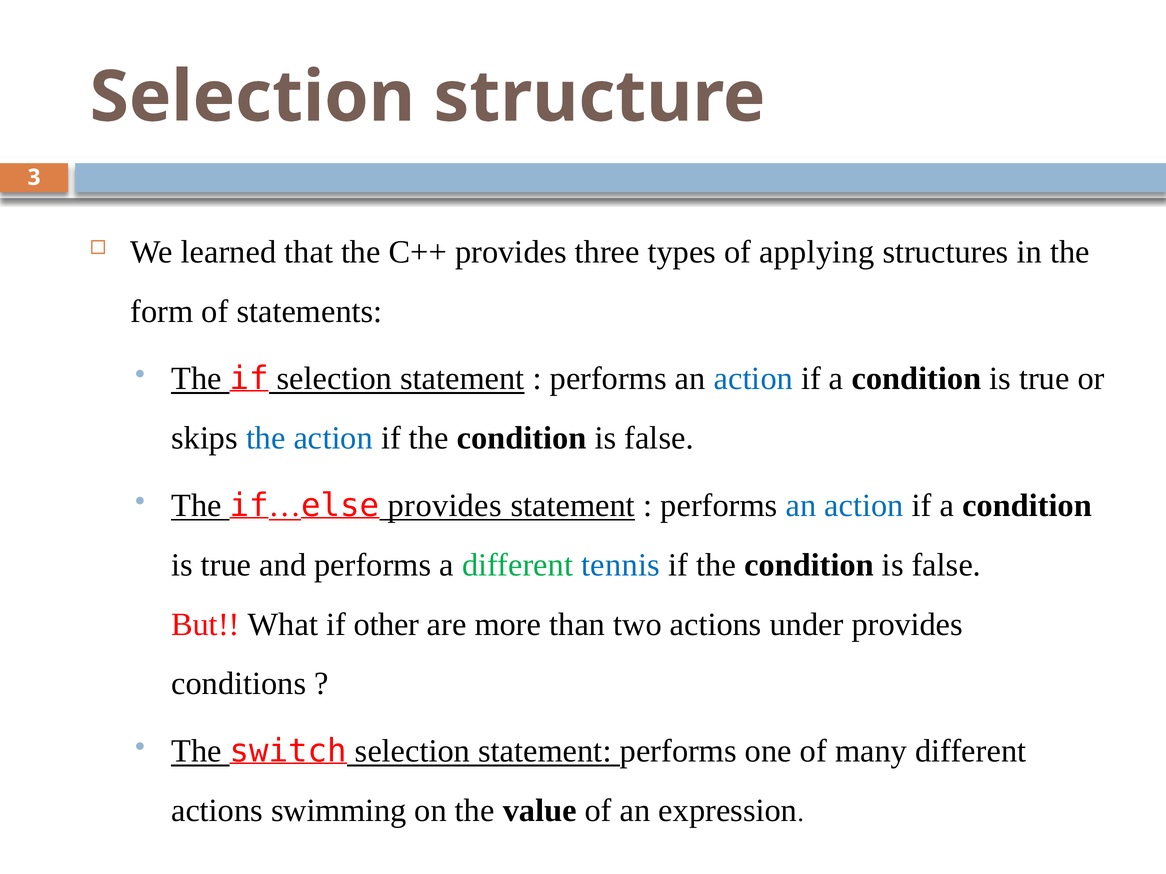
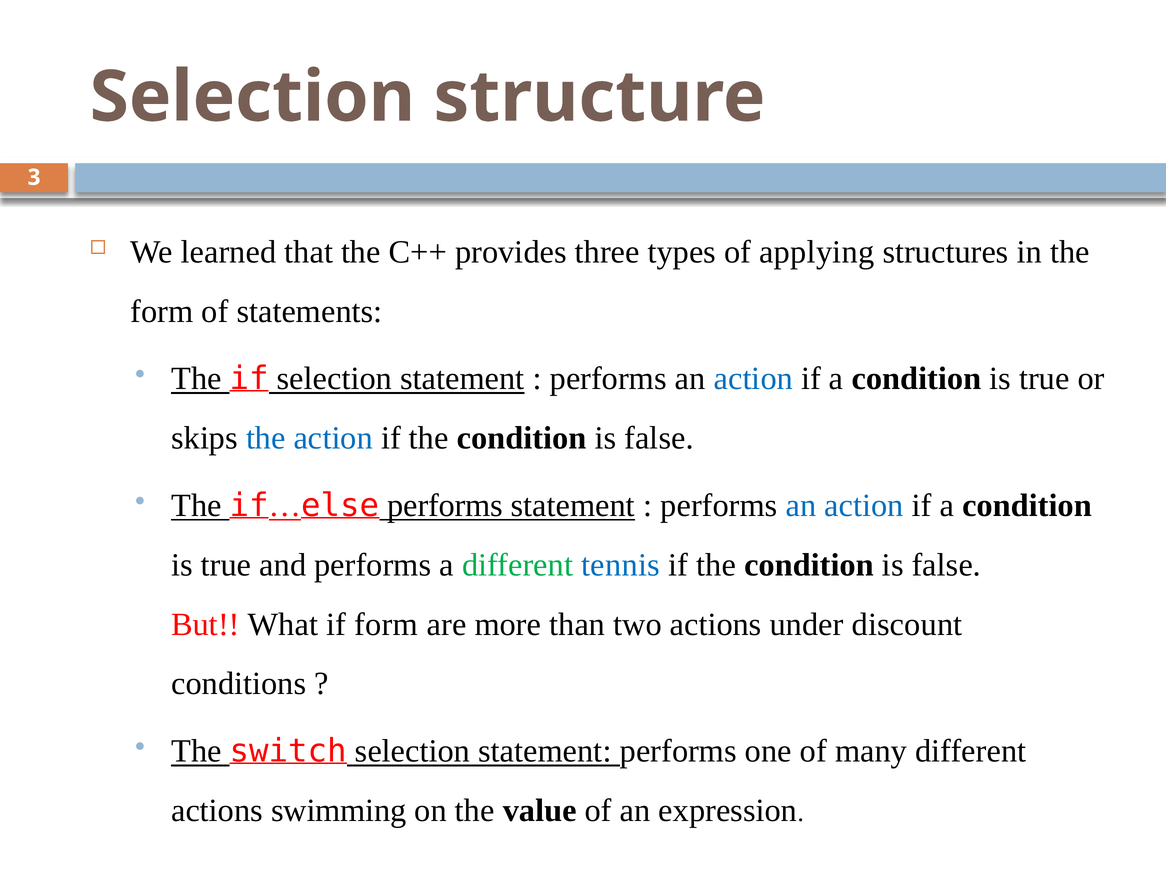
if…else provides: provides -> performs (445, 506)
if other: other -> form (386, 625)
under provides: provides -> discount (907, 625)
